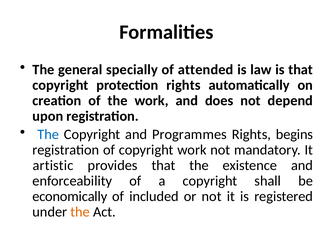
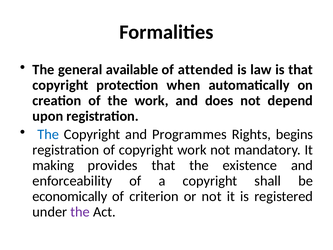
specially: specially -> available (132, 70)
protection rights: rights -> when (183, 85)
artistic: artistic -> making (53, 165)
included: included -> criterion (154, 196)
the colour: orange -> purple (80, 212)
